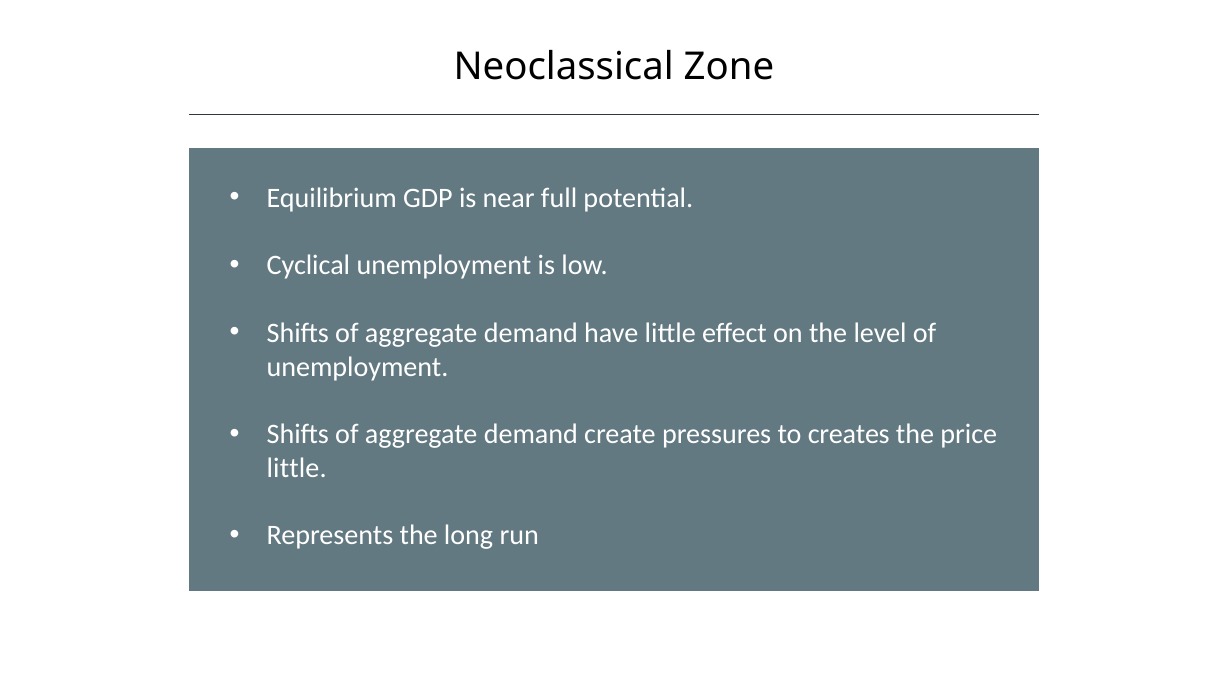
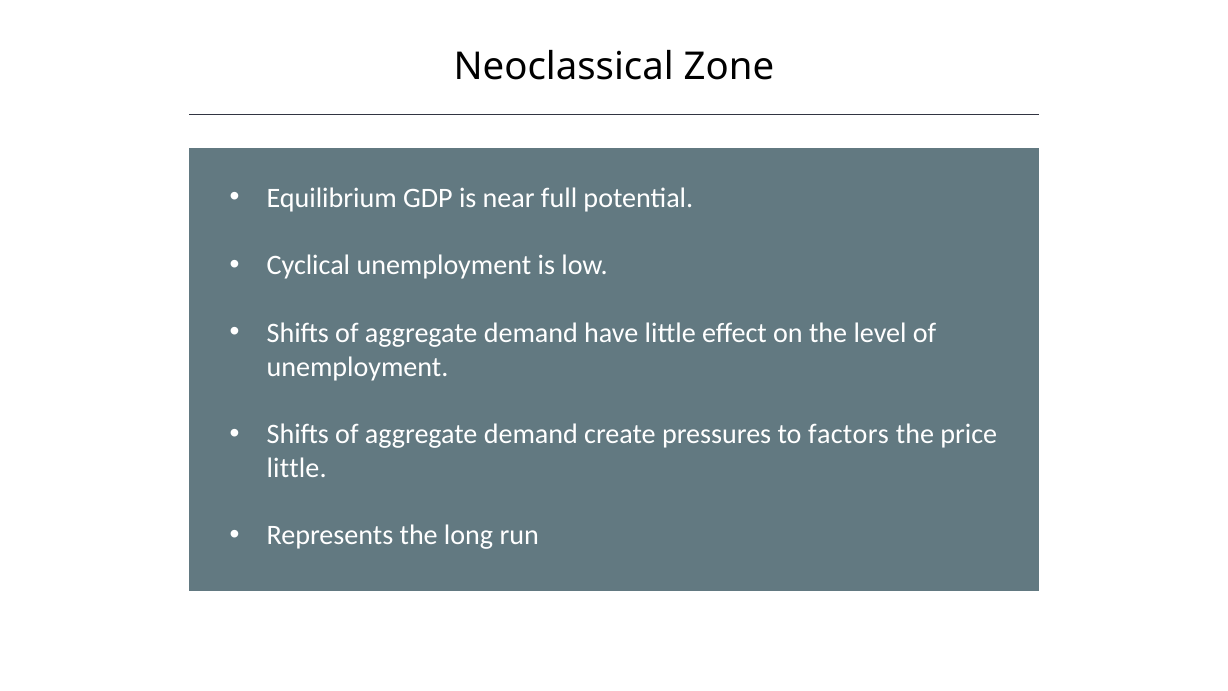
creates: creates -> factors (849, 434)
